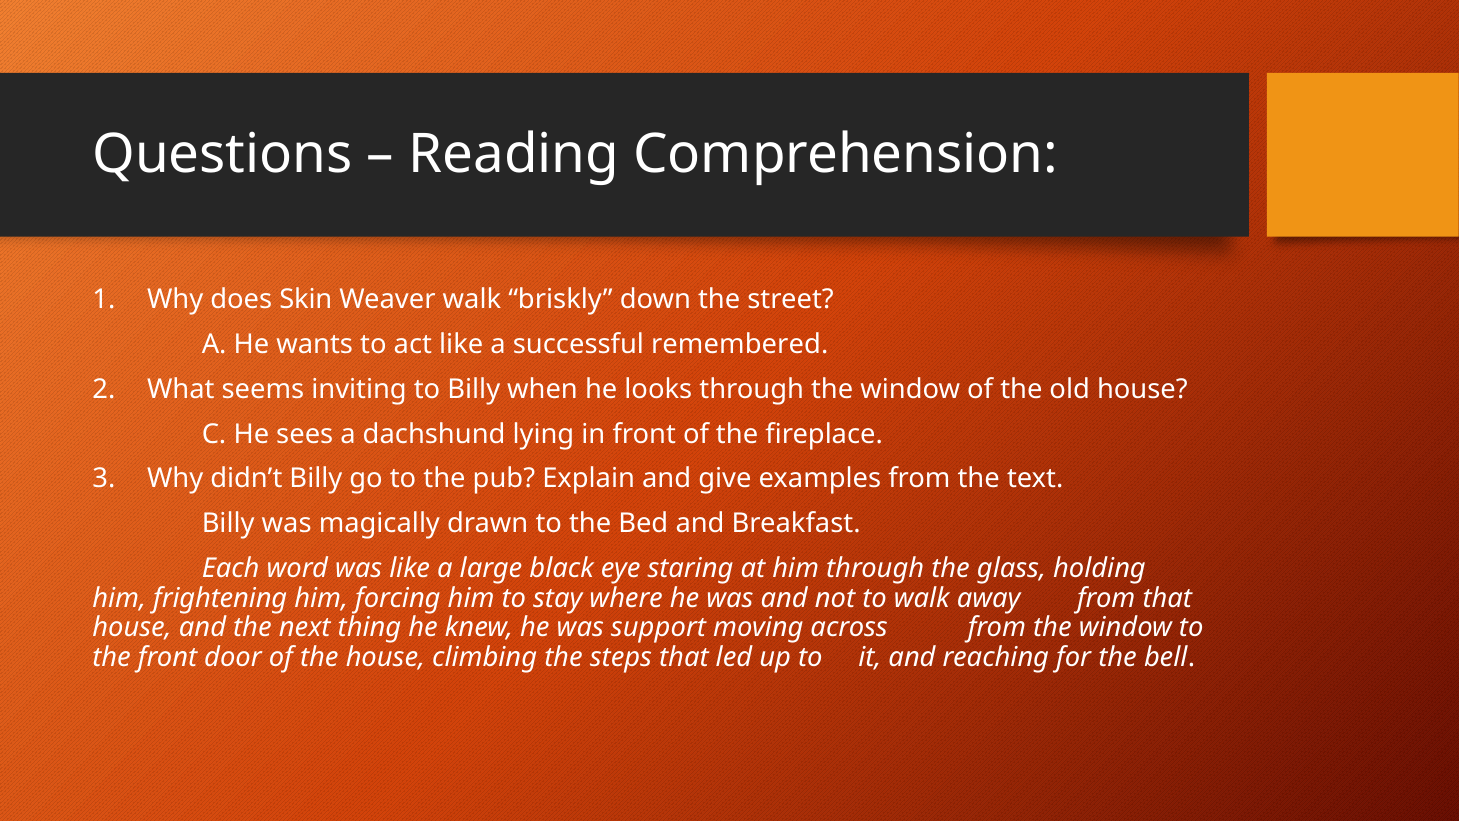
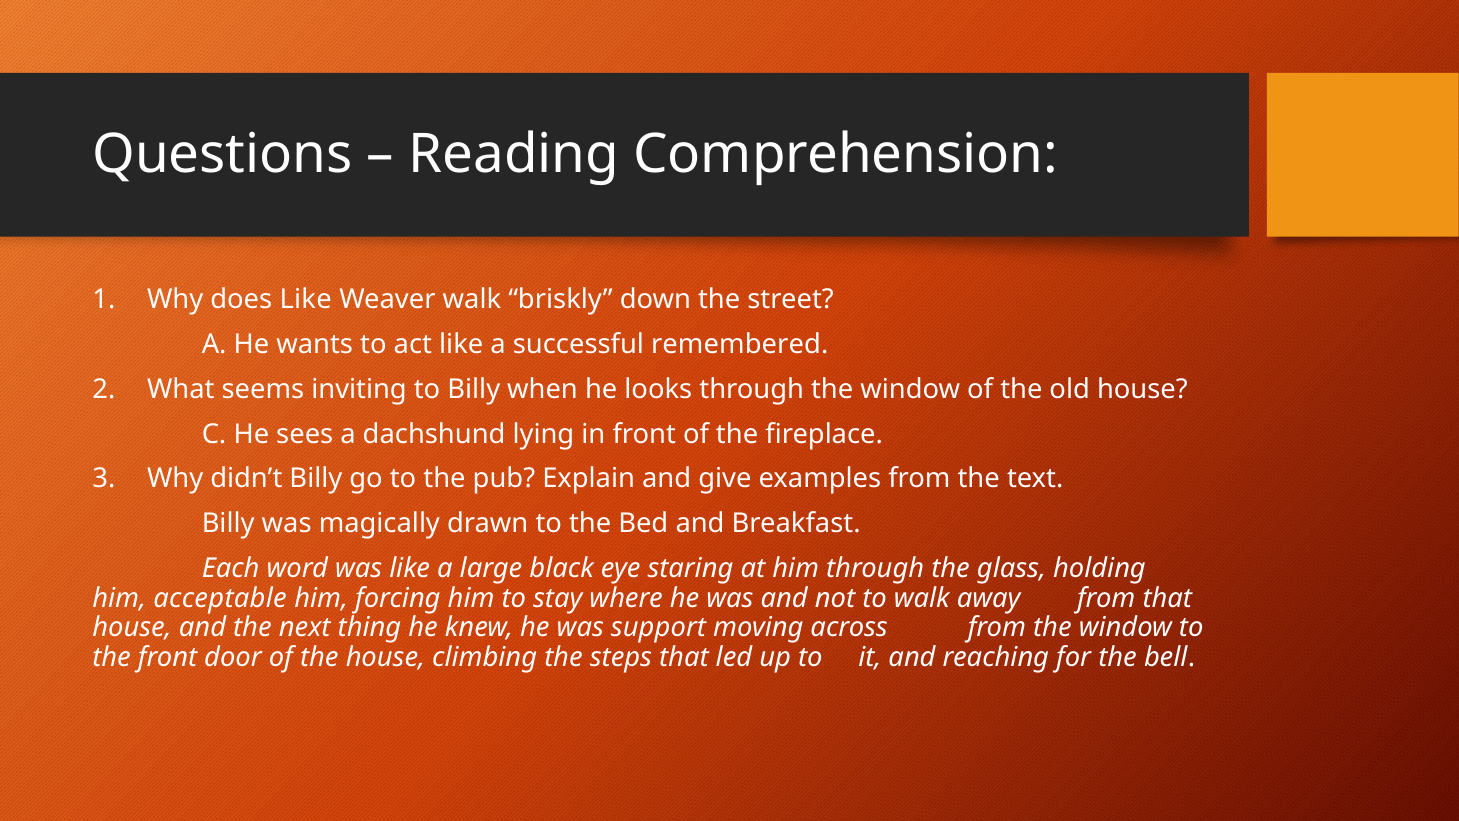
does Skin: Skin -> Like (306, 300)
frightening: frightening -> acceptable (220, 598)
